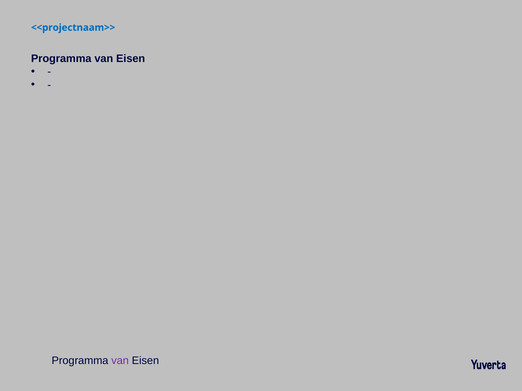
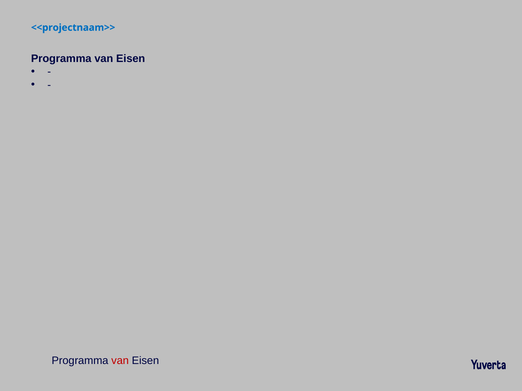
van colour: purple -> red (120, 361)
